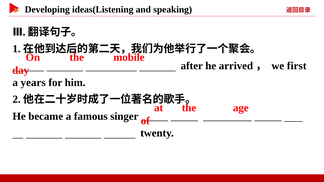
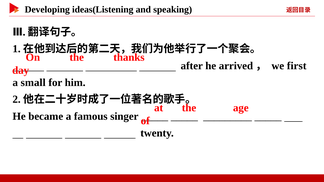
mobile: mobile -> thanks (129, 57)
years: years -> small (33, 83)
